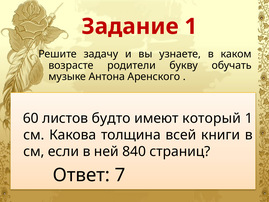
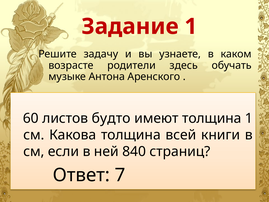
букву: букву -> здесь (184, 65)
имеют который: который -> толщина (212, 118)
